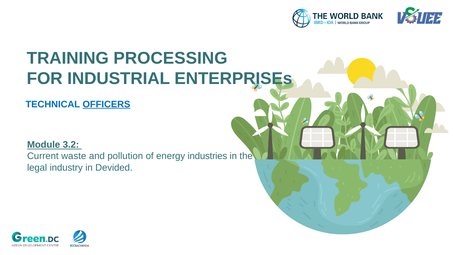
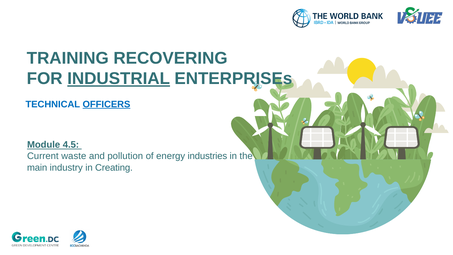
PROCESSING: PROCESSING -> RECOVERING (171, 58)
INDUSTRIAL underline: none -> present (119, 79)
3.2: 3.2 -> 4.5 (71, 145)
legal: legal -> main (37, 167)
Devided: Devided -> Creating (114, 167)
